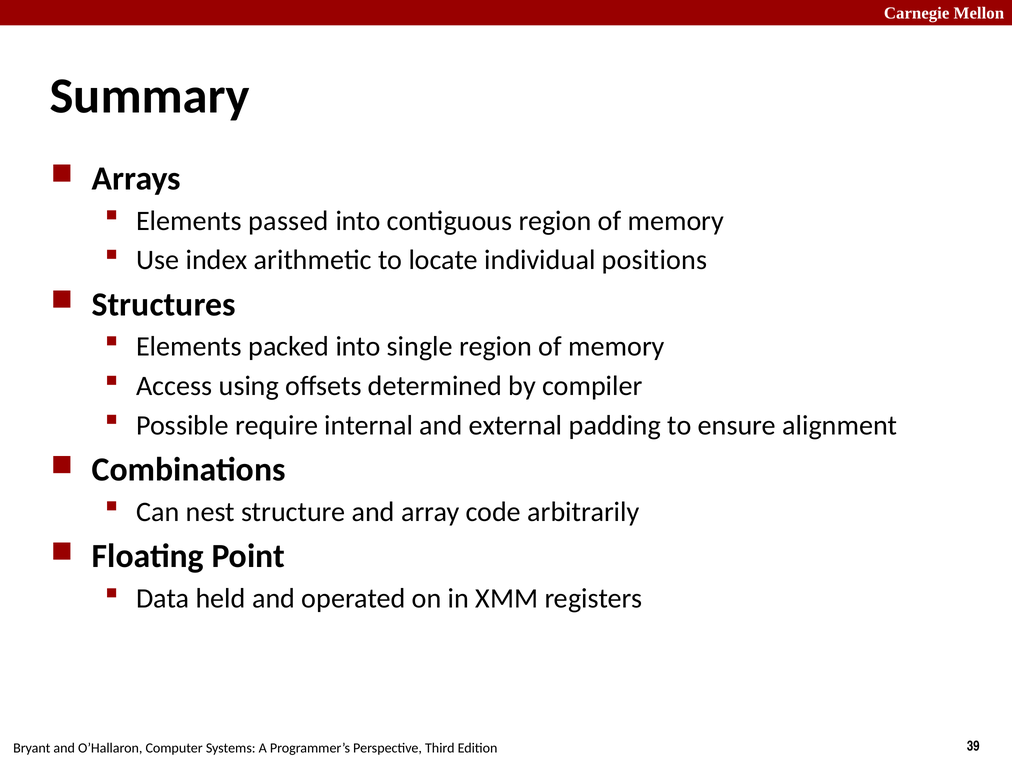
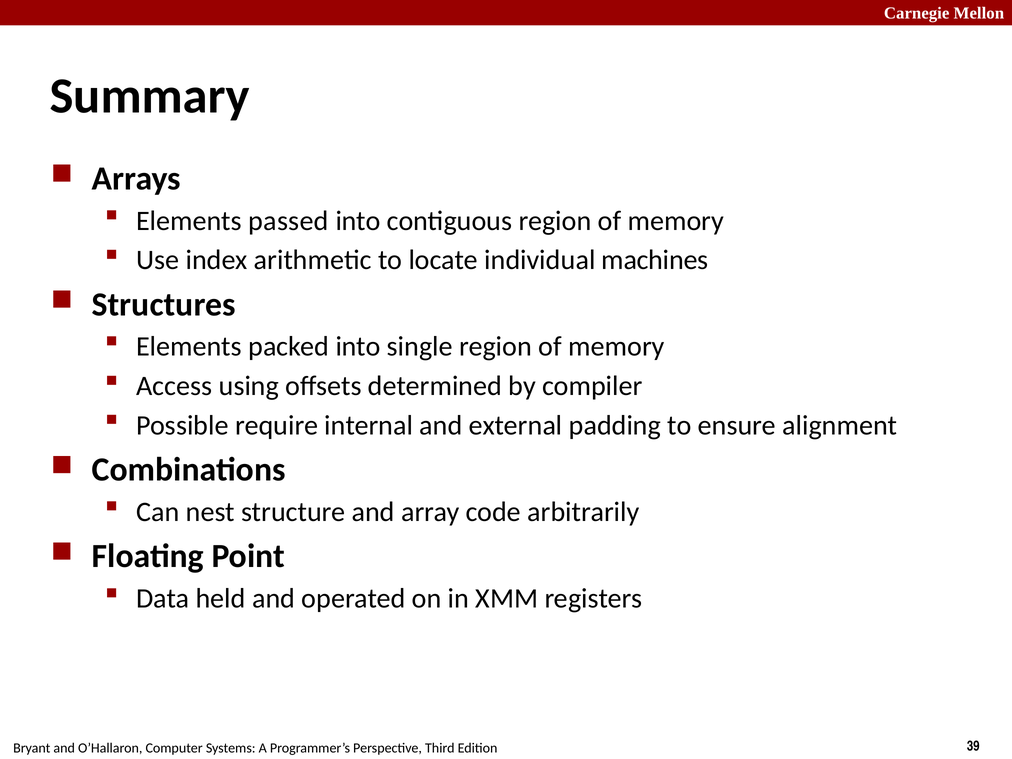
positions: positions -> machines (655, 260)
